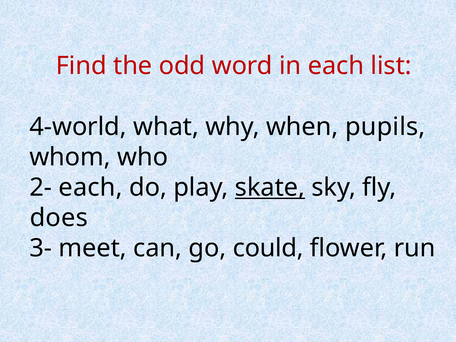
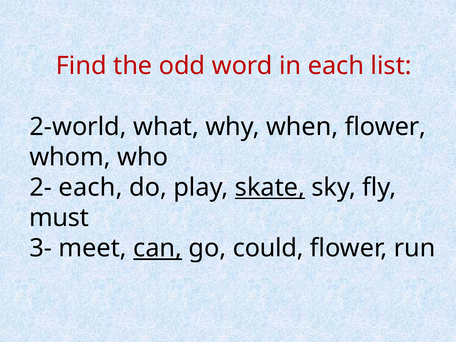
4-world: 4-world -> 2-world (78, 127)
when pupils: pupils -> flower (385, 127)
does: does -> must (59, 218)
can underline: none -> present (158, 248)
